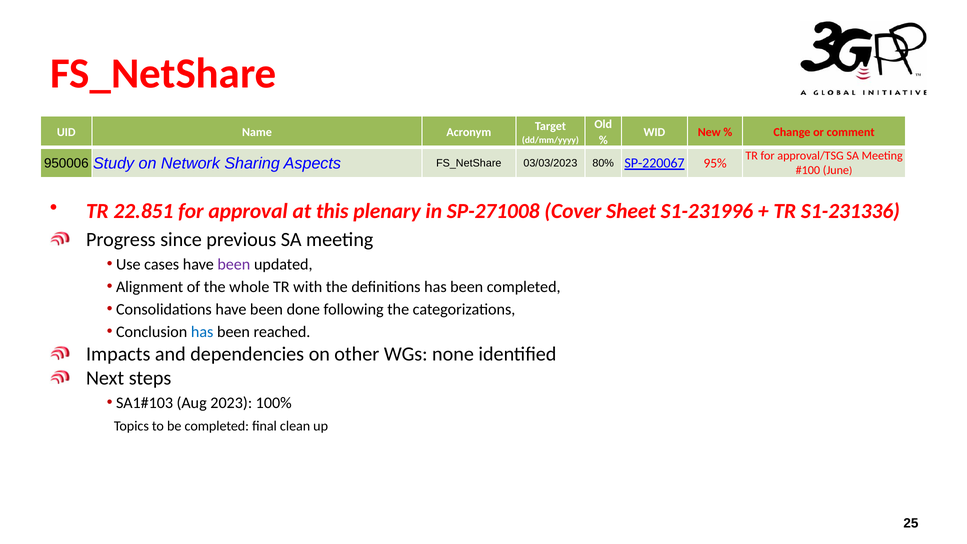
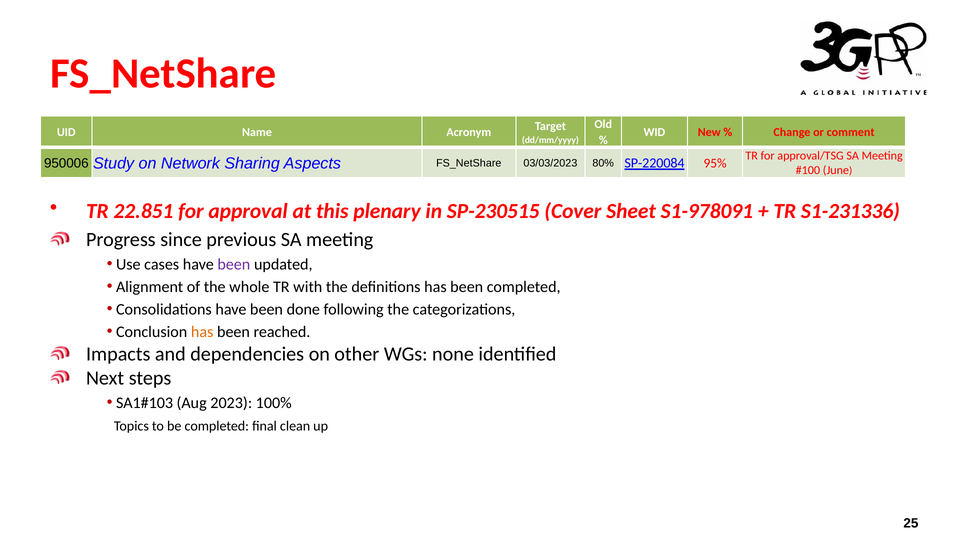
SP-220067: SP-220067 -> SP-220084 (655, 163)
SP-271008: SP-271008 -> SP-230515 (493, 211)
S1-231996: S1-231996 -> S1-978091 (707, 211)
has colour: blue -> orange (202, 332)
